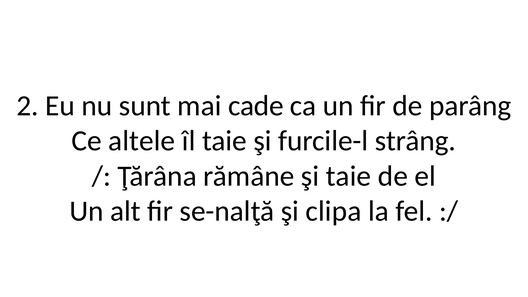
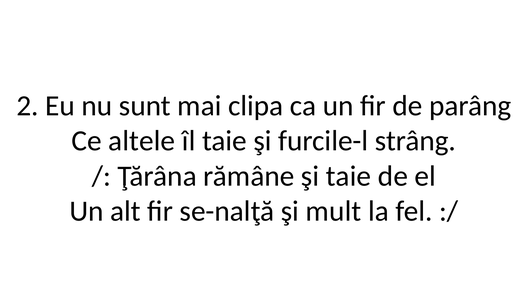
cade: cade -> clipa (256, 106)
clipa: clipa -> mult (333, 211)
